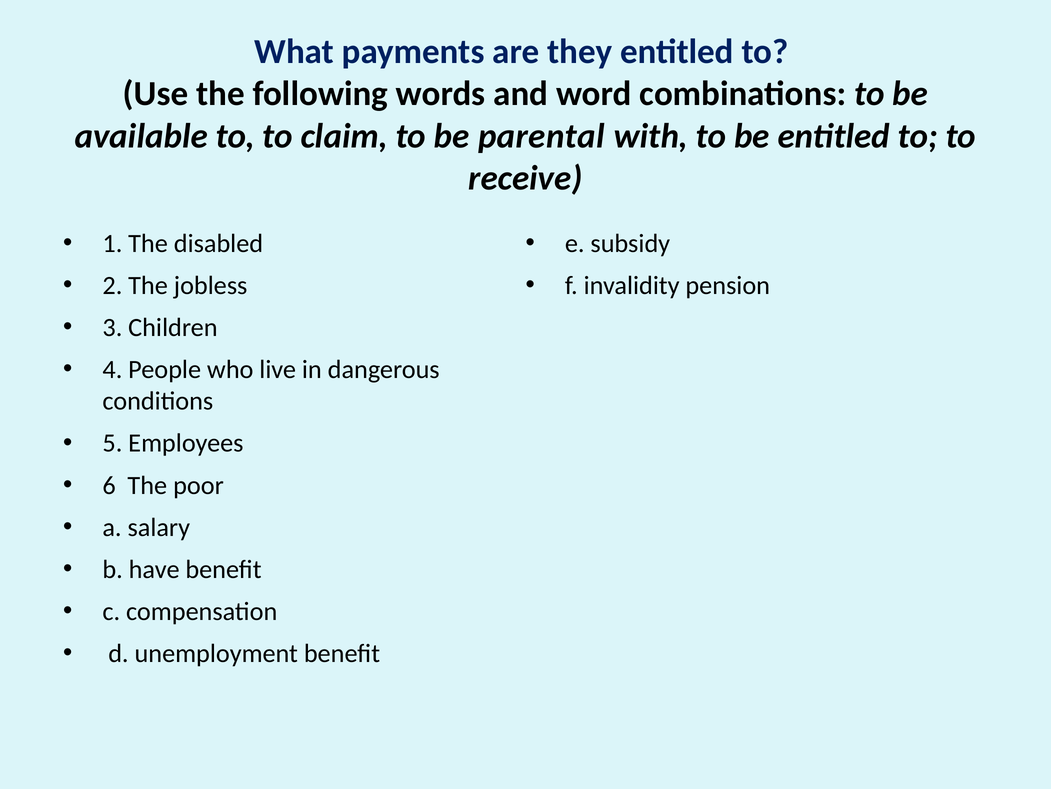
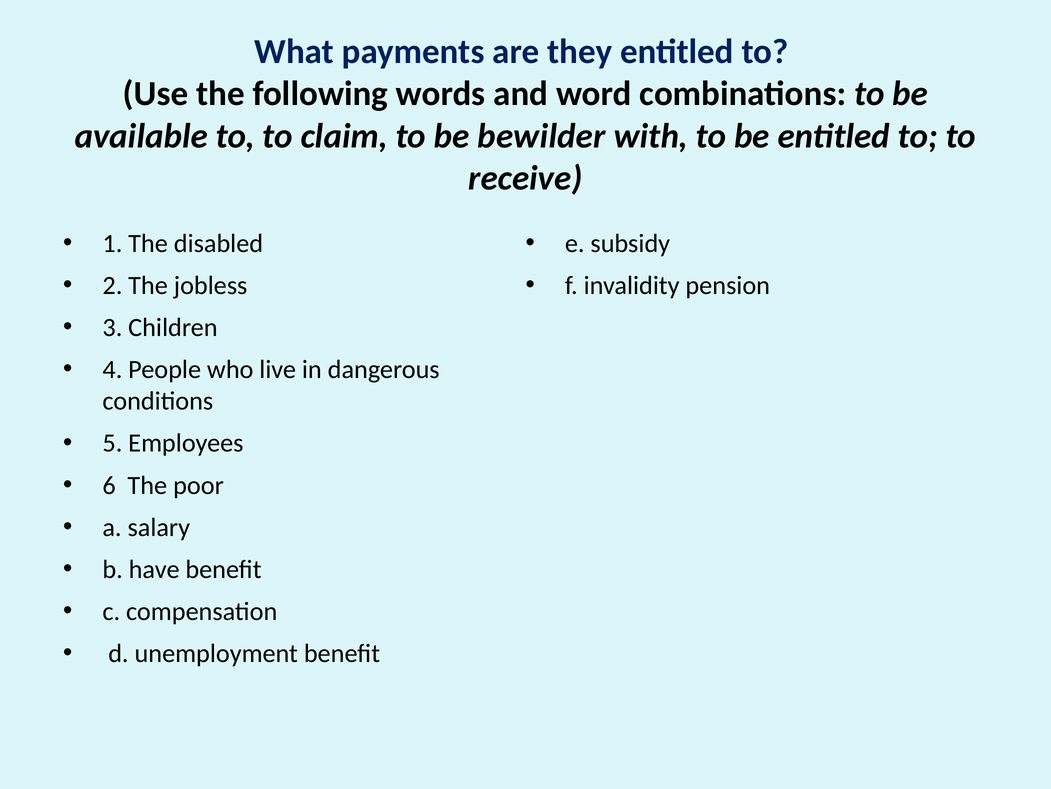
parental: parental -> bewilder (542, 136)
